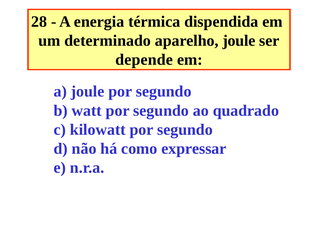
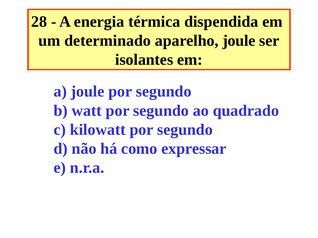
depende: depende -> isolantes (144, 60)
